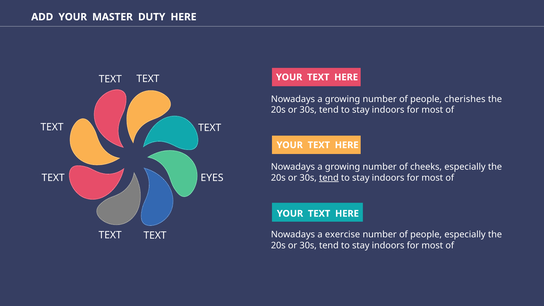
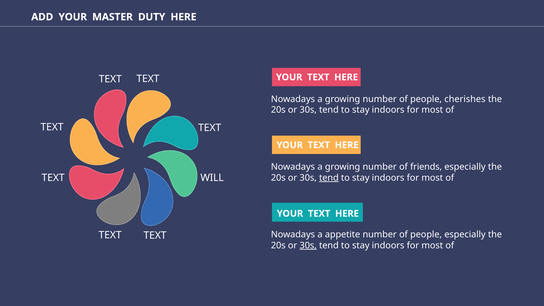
cheeks: cheeks -> friends (426, 167)
EYES: EYES -> WILL (212, 178)
exercise: exercise -> appetite (343, 234)
30s underline: none -> present (308, 245)
